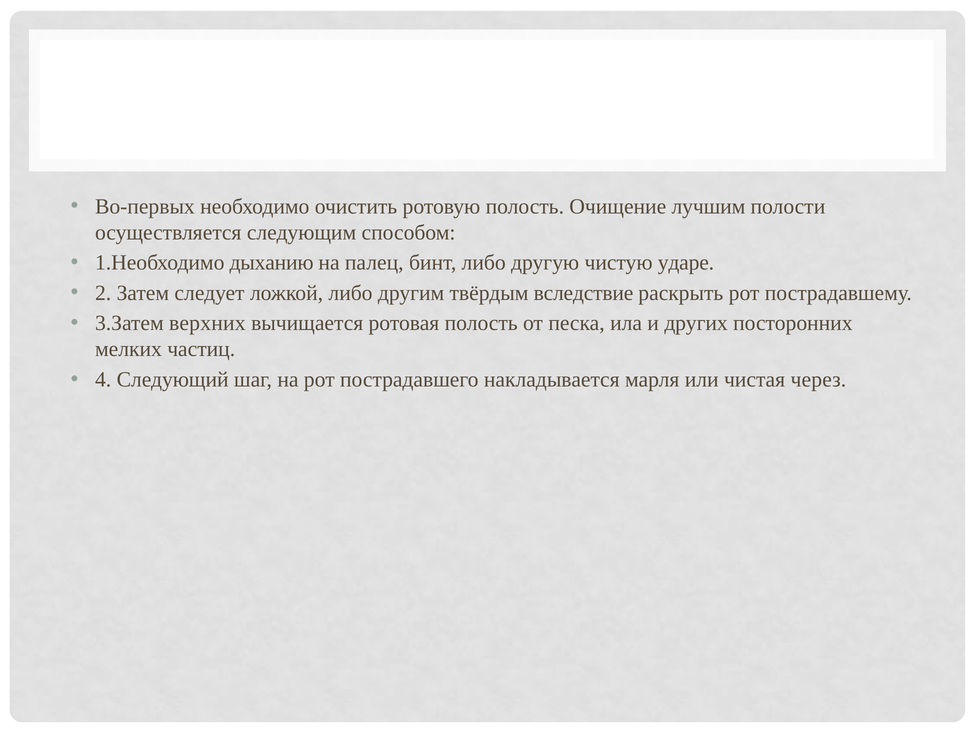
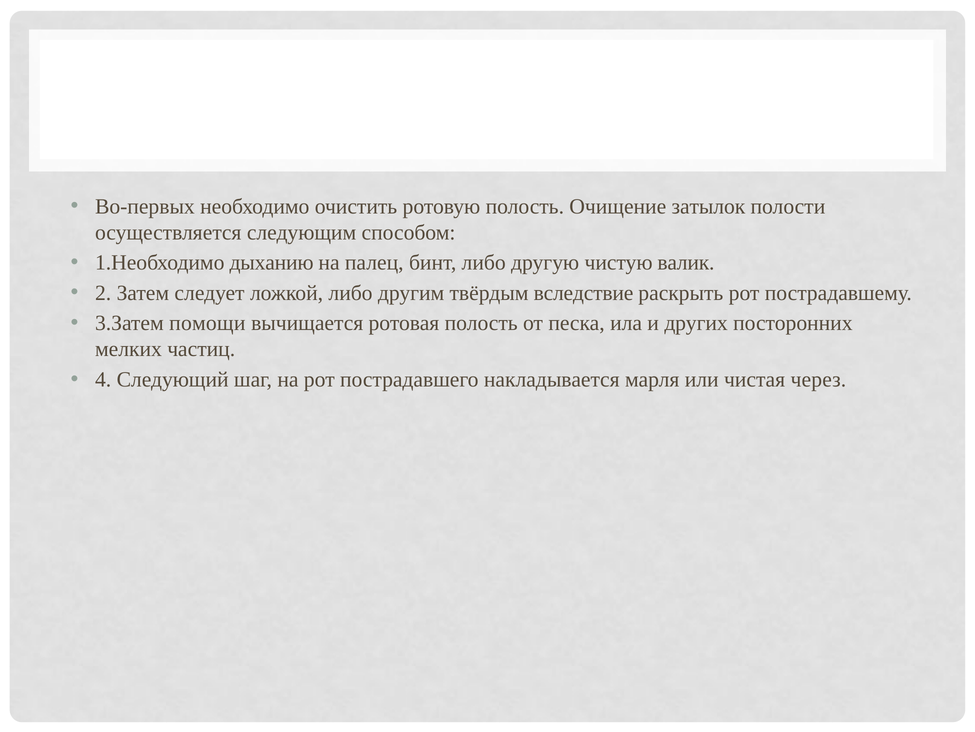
лучшим: лучшим -> затылок (708, 206)
ударе: ударе -> валик (686, 262)
верхних: верхних -> помощи (207, 323)
